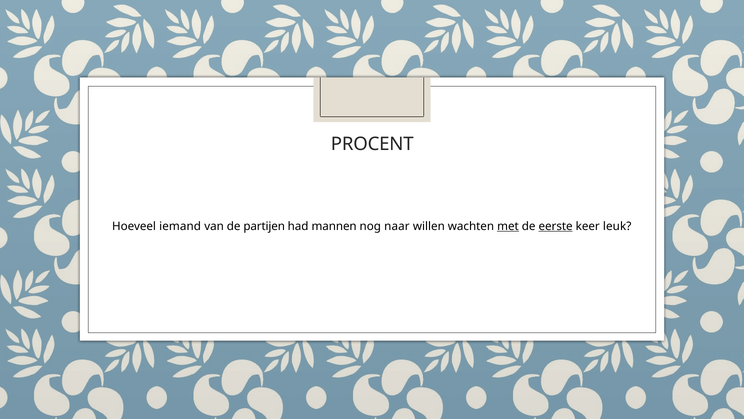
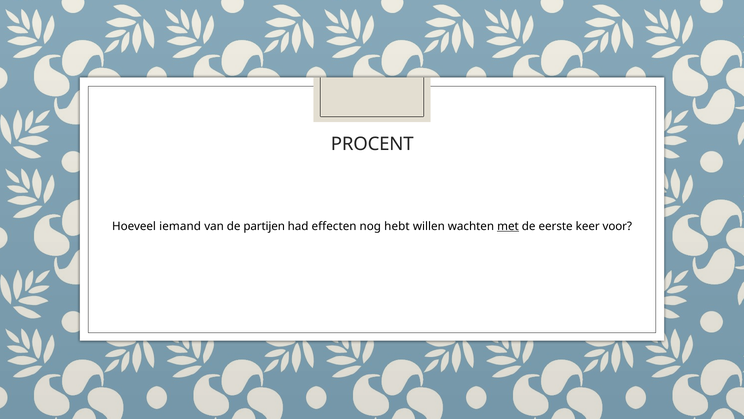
mannen: mannen -> effecten (334, 226)
naar: naar -> hebt (397, 226)
eerste underline: present -> none (556, 226)
leuk: leuk -> voor (617, 226)
